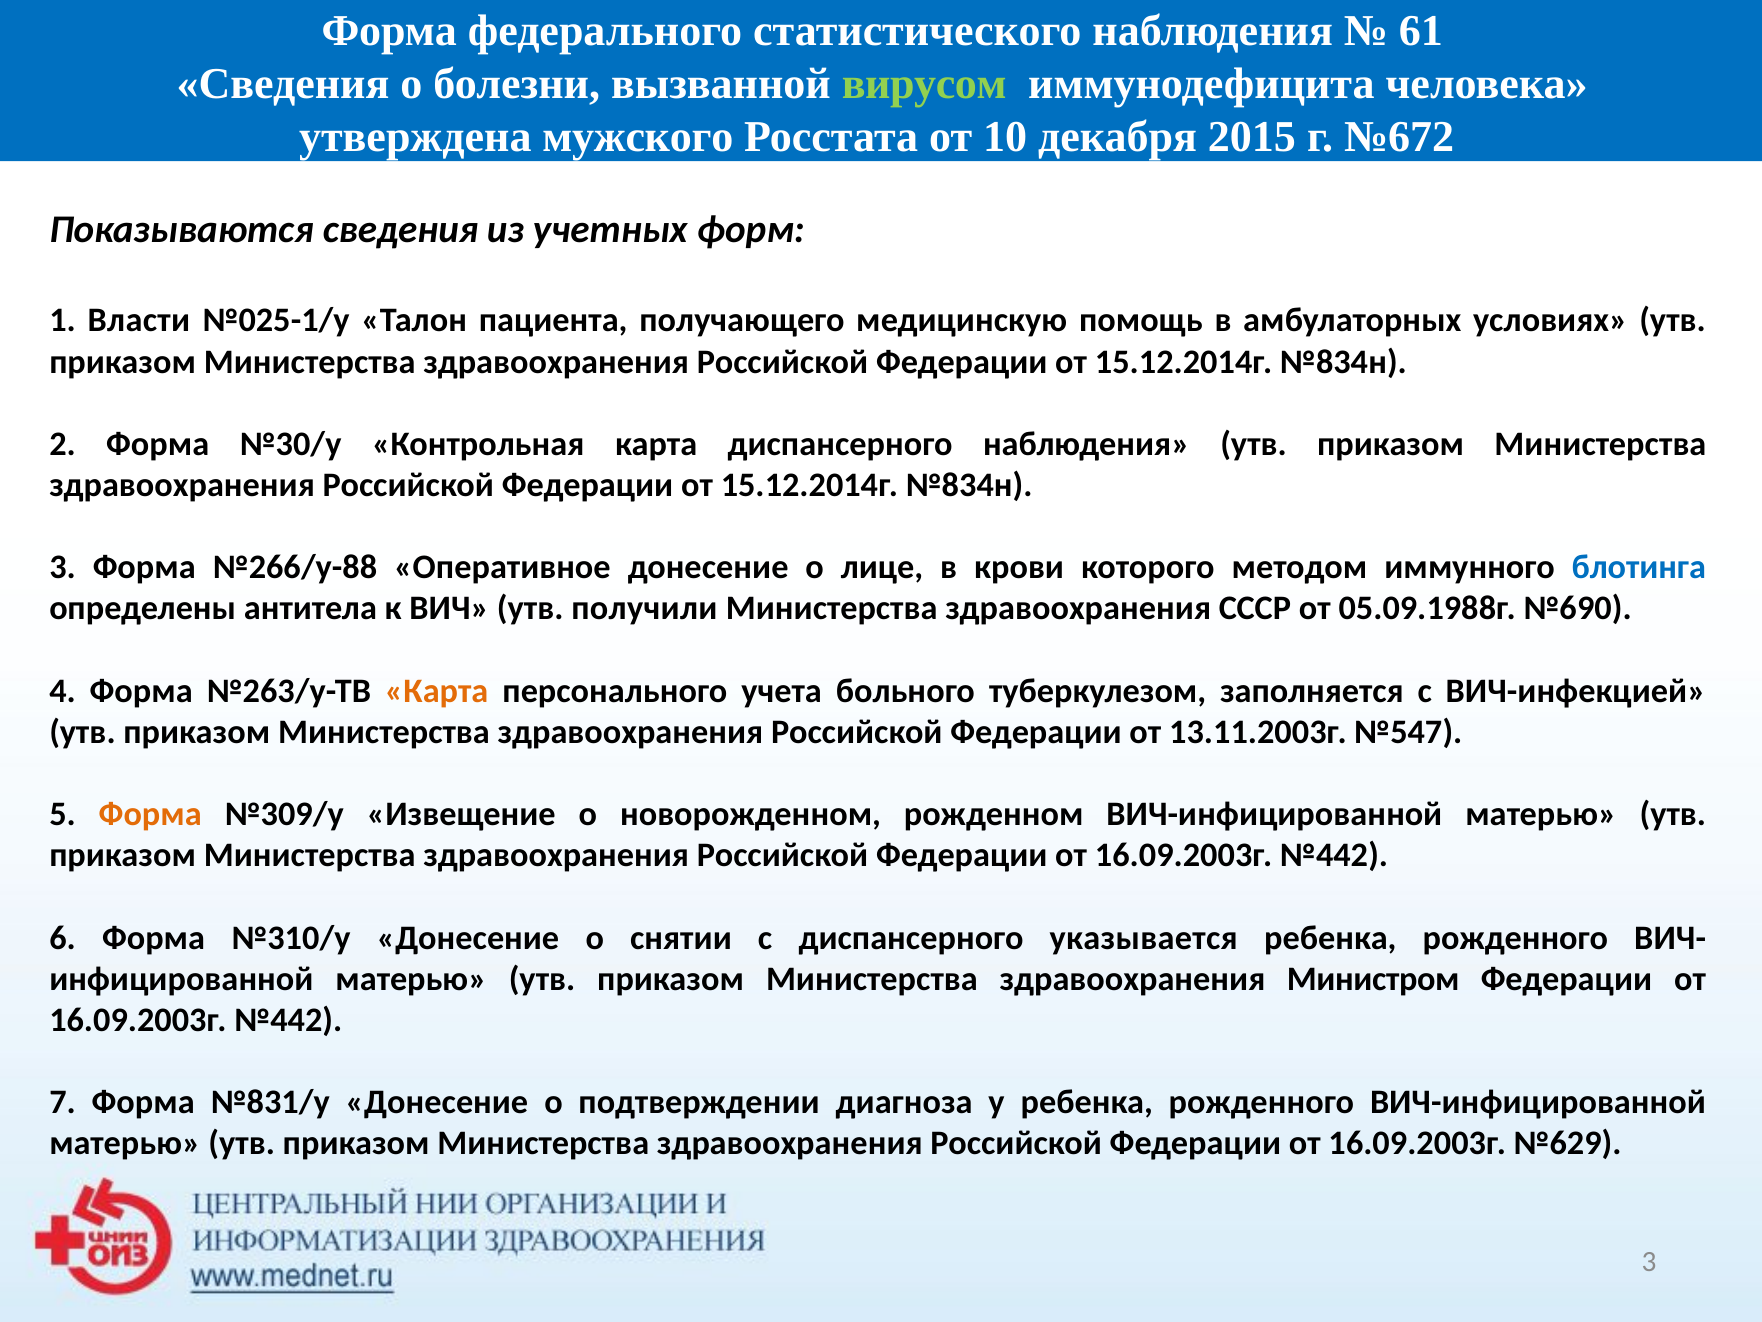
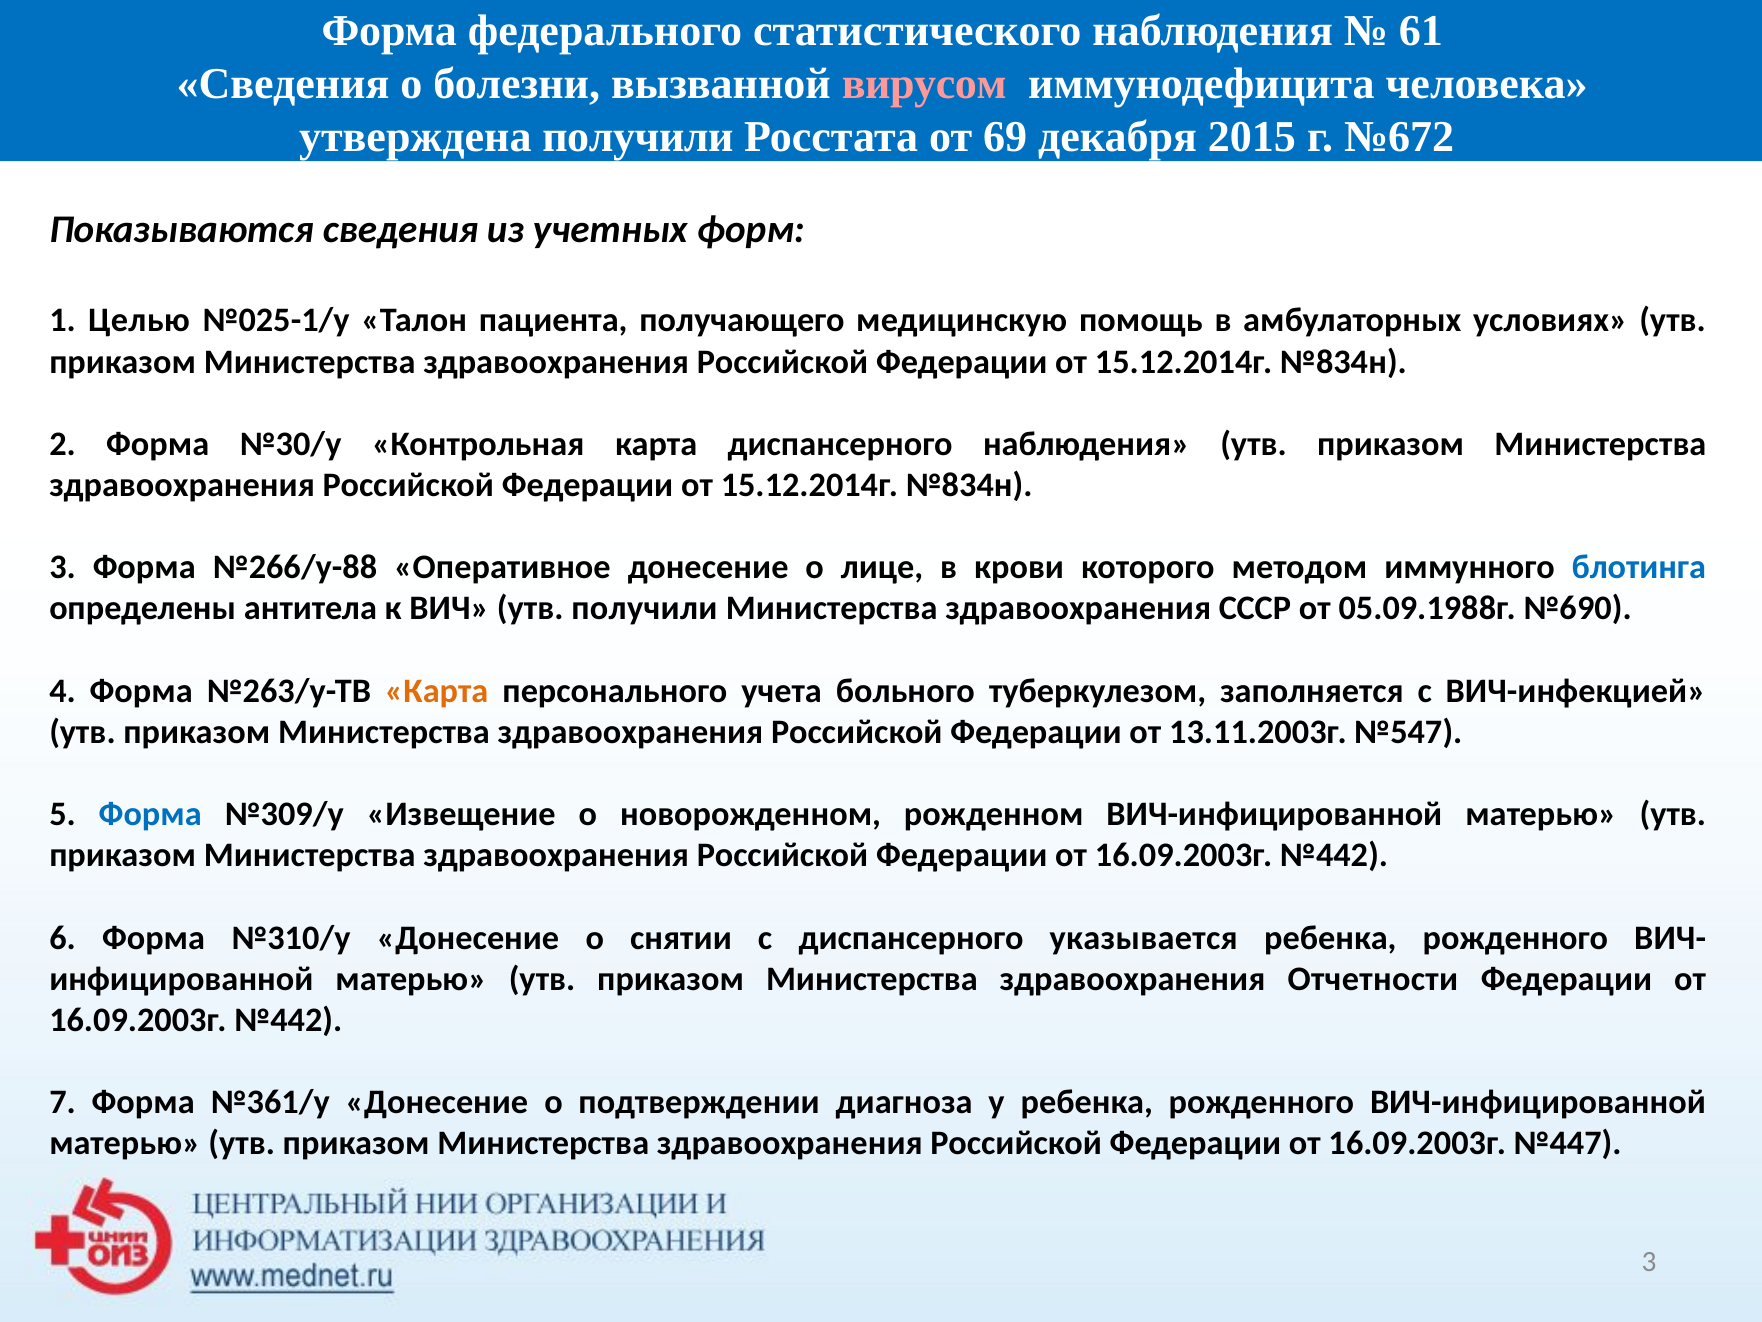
вирусом colour: light green -> pink (924, 84)
утверждена мужского: мужского -> получили (638, 136)
10: 10 -> 69 (1005, 136)
Власти: Власти -> Целью (139, 320)
Форма colour: orange -> blue (150, 814)
Министром: Министром -> Отчетности (1373, 979)
№831/у: №831/у -> №361/у (270, 1102)
№629: №629 -> №447 (1568, 1143)
